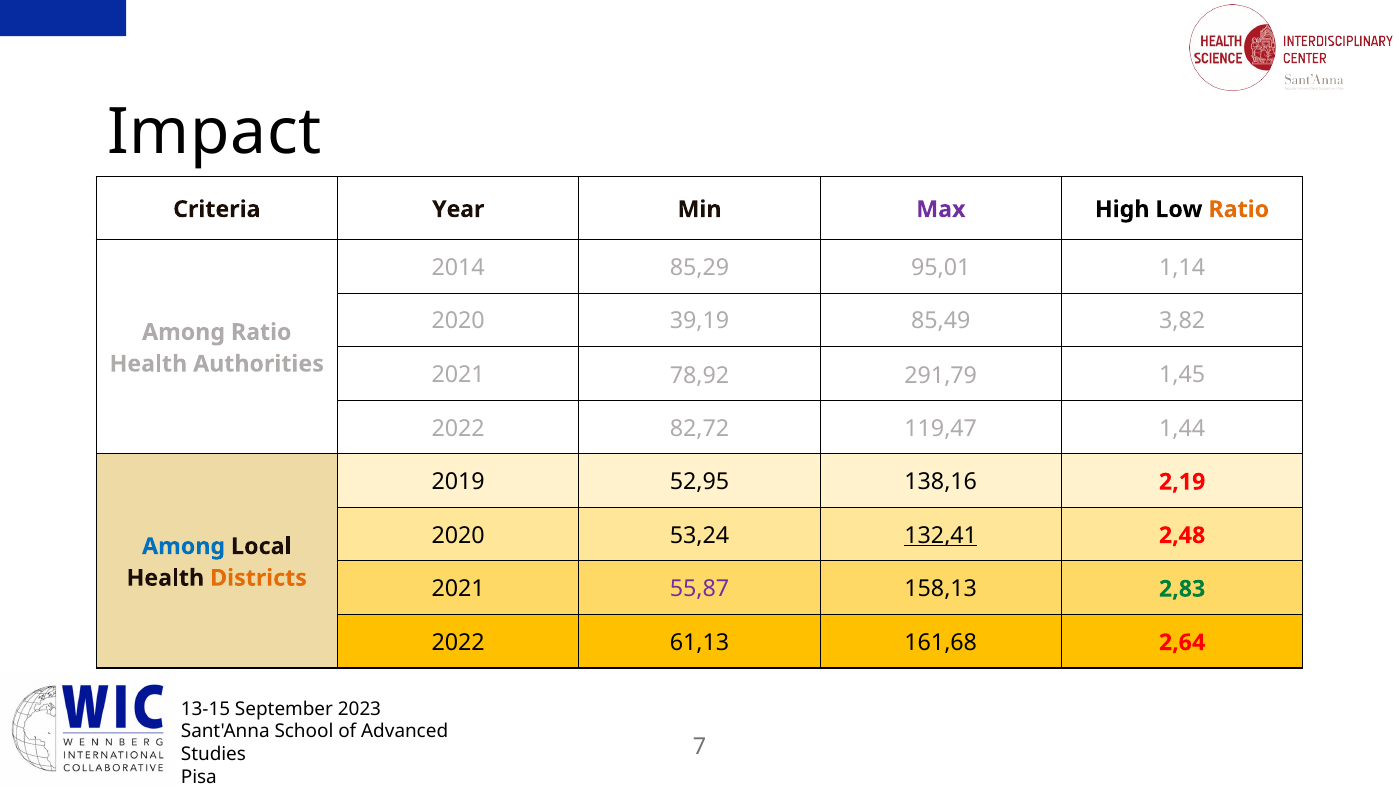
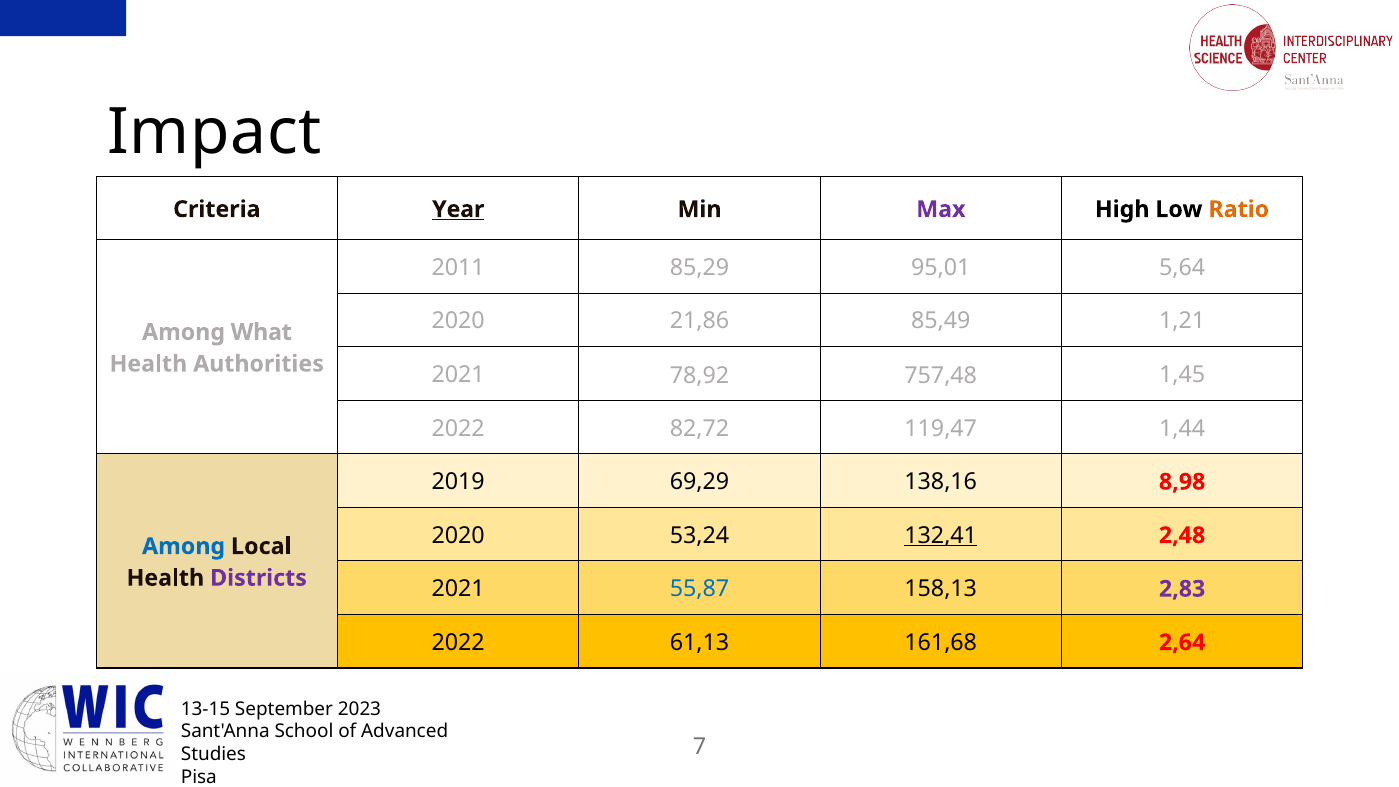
Year underline: none -> present (458, 209)
2014: 2014 -> 2011 (458, 268)
1,14: 1,14 -> 5,64 (1182, 268)
39,19: 39,19 -> 21,86 (700, 321)
3,82: 3,82 -> 1,21 (1182, 321)
Among Ratio: Ratio -> What (261, 332)
291,79: 291,79 -> 757,48 (941, 375)
52,95: 52,95 -> 69,29 (700, 482)
2,19: 2,19 -> 8,98 (1182, 482)
Districts colour: orange -> purple (259, 578)
55,87 colour: purple -> blue (700, 589)
2,83 colour: green -> purple (1182, 589)
